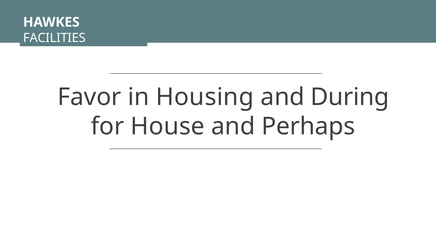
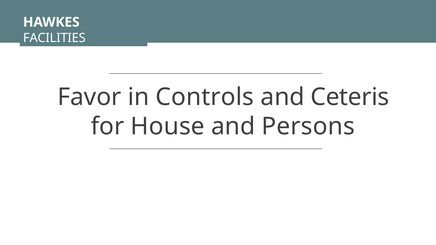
Housing: Housing -> Controls (205, 97)
During: During -> Ceteris (350, 97)
Perhaps: Perhaps -> Persons (308, 127)
